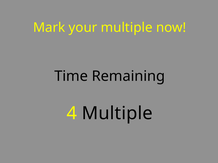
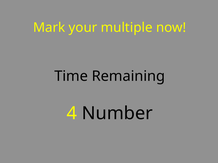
4 Multiple: Multiple -> Number (117, 114)
